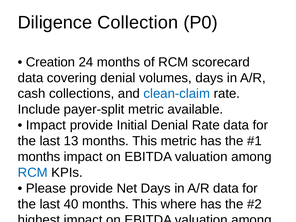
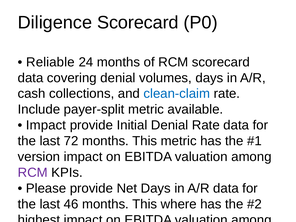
Diligence Collection: Collection -> Scorecard (138, 22)
Creation: Creation -> Reliable (50, 62)
13: 13 -> 72 (71, 141)
months: months -> version (39, 157)
RCM colour: blue -> purple (33, 173)
40: 40 -> 46 (71, 204)
